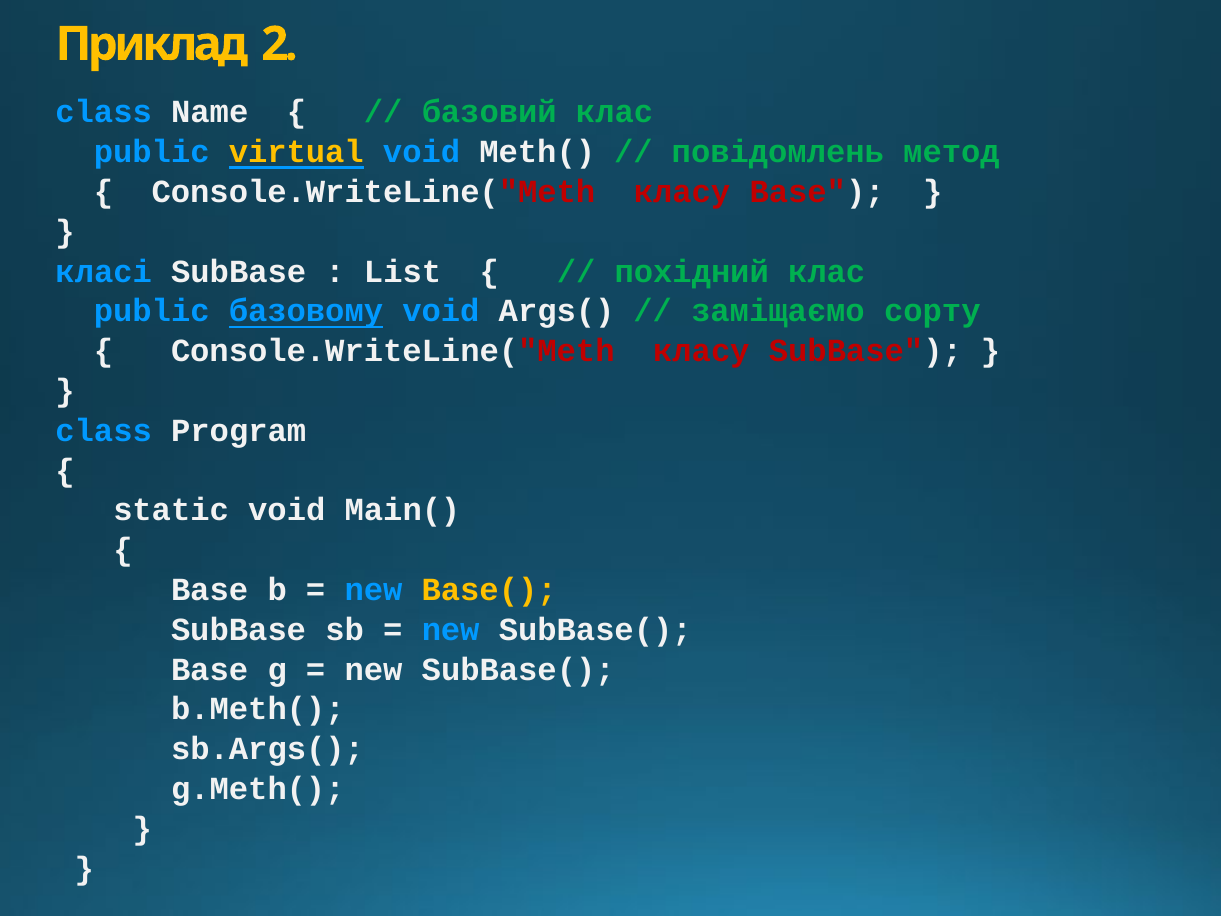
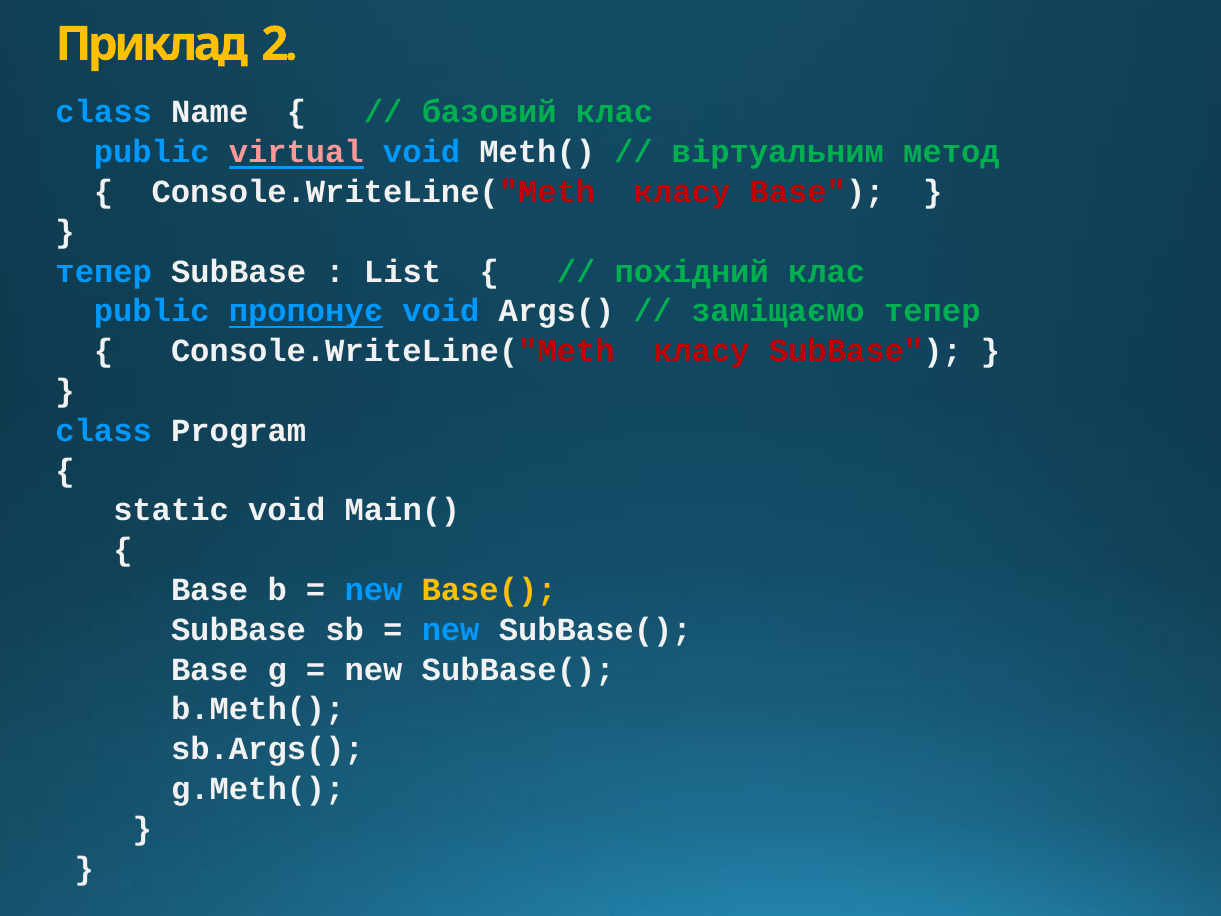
virtual colour: yellow -> pink (296, 152)
повідомлень: повідомлень -> віртуальним (778, 152)
класі: класі -> тепер (104, 271)
базовому: базовому -> пропонує (306, 311)
заміщаємо сорту: сорту -> тепер (932, 311)
